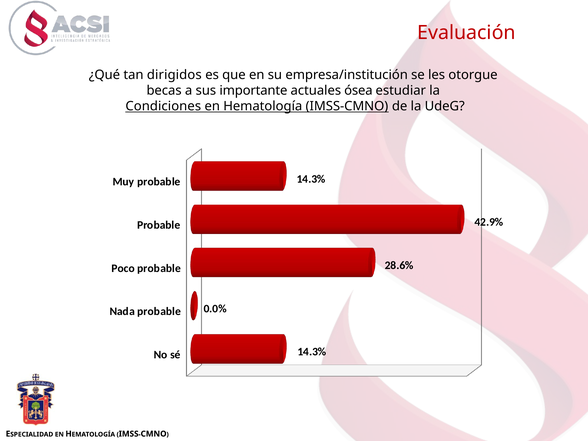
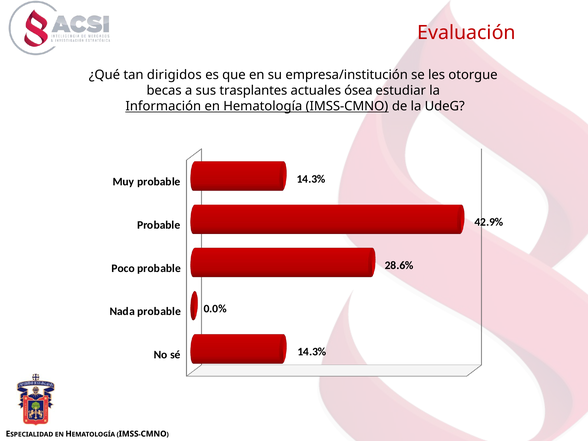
importante: importante -> trasplantes (253, 90)
Condiciones: Condiciones -> Información (163, 106)
